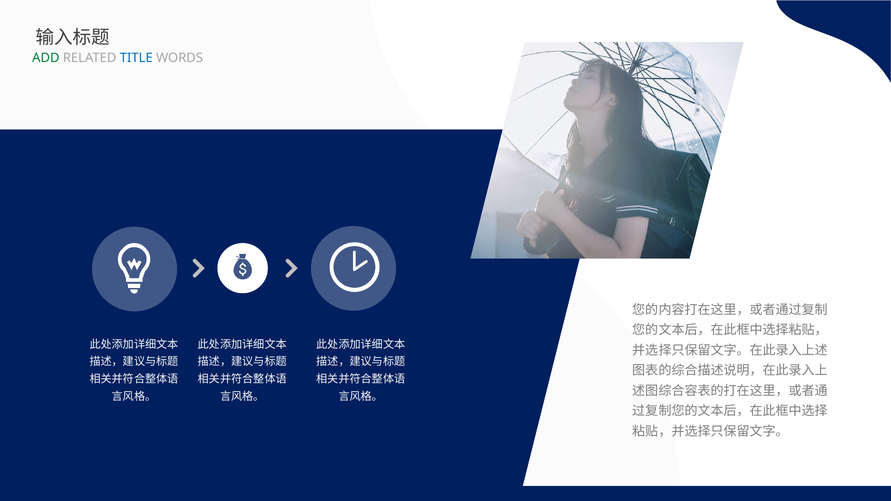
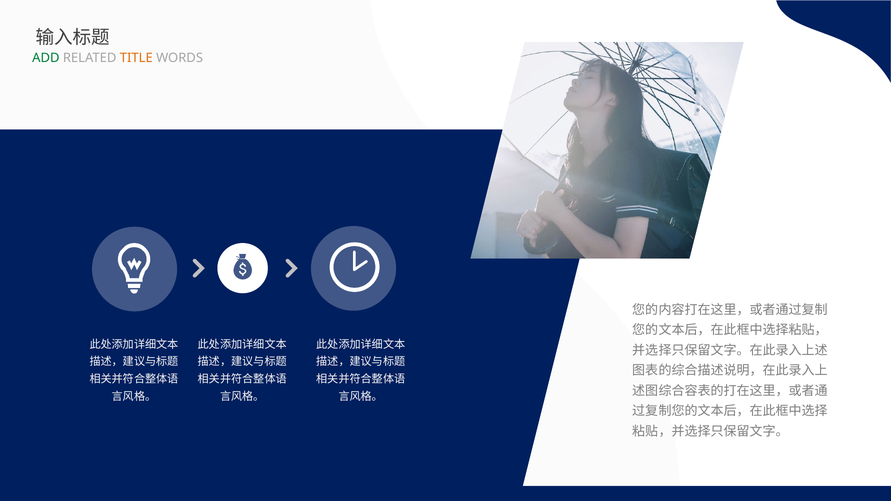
TITLE colour: blue -> orange (136, 58)
